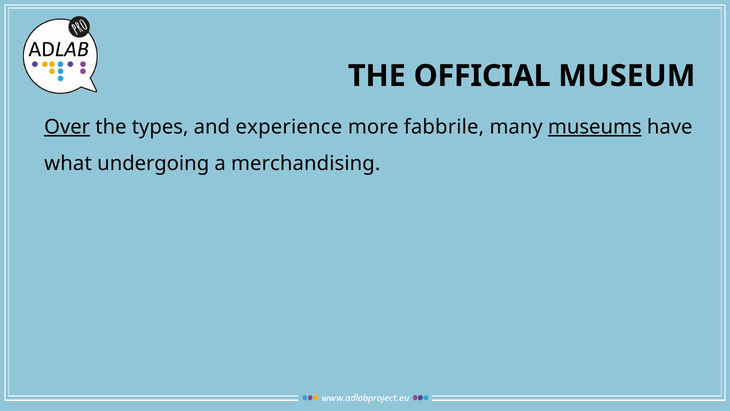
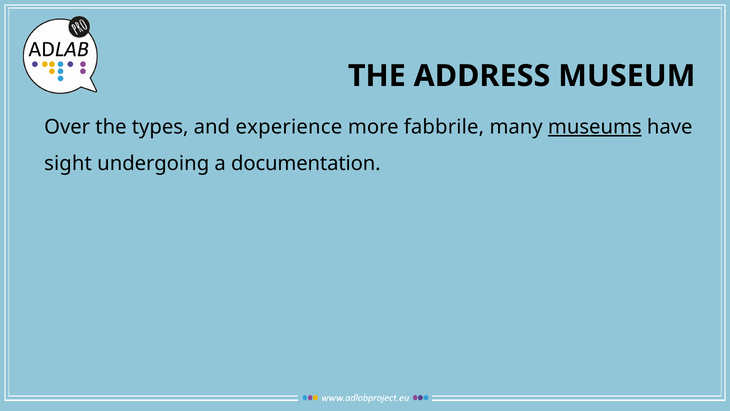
OFFICIAL: OFFICIAL -> ADDRESS (482, 76)
Over underline: present -> none (67, 127)
what: what -> sight (68, 163)
merchandising: merchandising -> documentation (306, 163)
